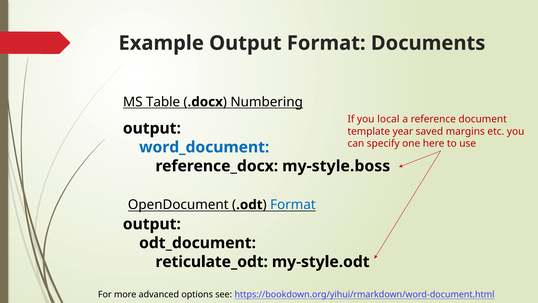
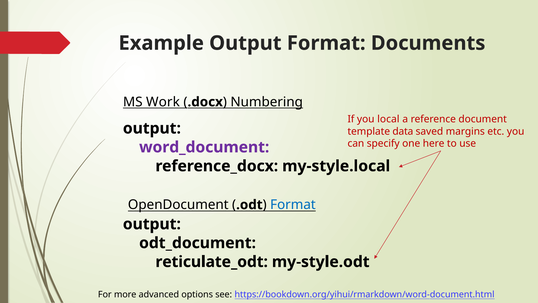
Table: Table -> Work (163, 102)
year: year -> data (403, 131)
word_document colour: blue -> purple (204, 147)
my-style.boss: my-style.boss -> my-style.local (336, 166)
